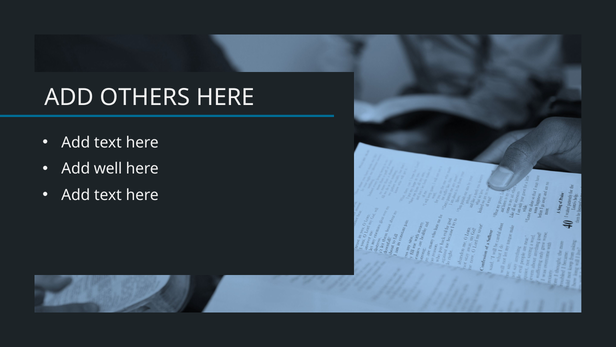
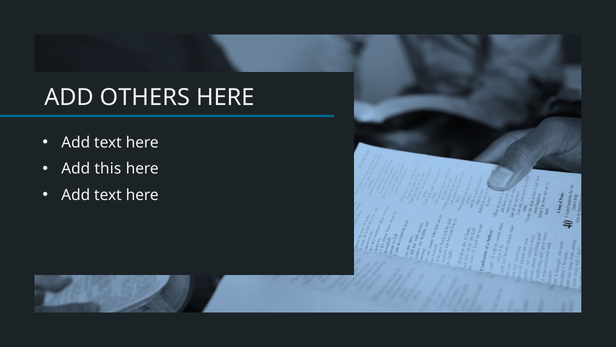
well: well -> this (108, 169)
